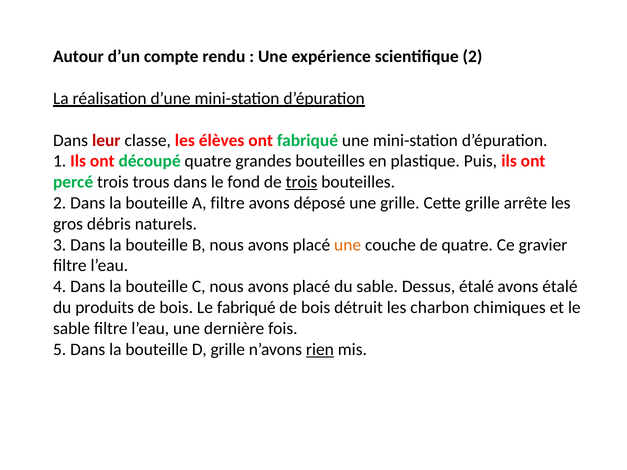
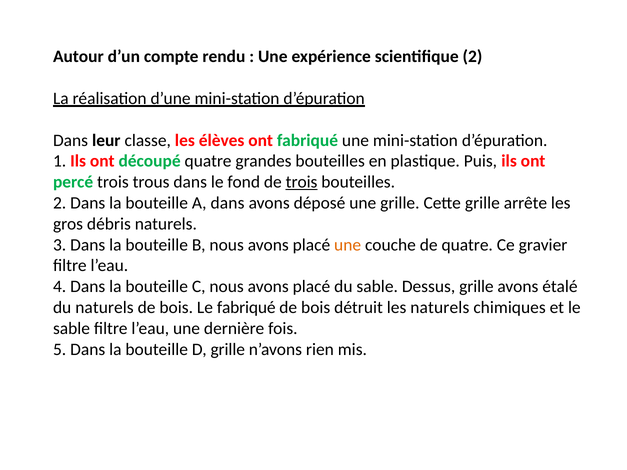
leur colour: red -> black (106, 140)
A filtre: filtre -> dans (228, 203)
Dessus étalé: étalé -> grille (476, 287)
du produits: produits -> naturels (104, 308)
les charbon: charbon -> naturels (440, 308)
rien underline: present -> none (320, 349)
